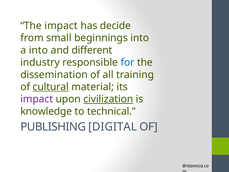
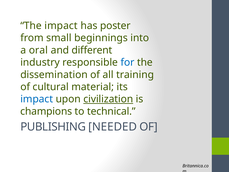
decide: decide -> poster (115, 26)
a into: into -> oral (38, 50)
cultural underline: present -> none (51, 87)
impact colour: purple -> blue (37, 99)
knowledge: knowledge -> champions (46, 111)
DIGITAL: DIGITAL -> NEEDED (113, 127)
